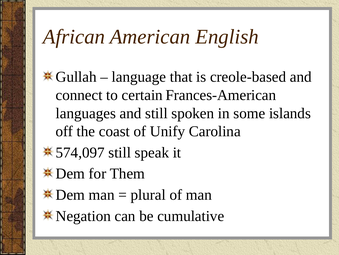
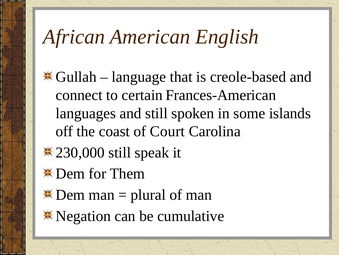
Unify: Unify -> Court (167, 131)
574,097: 574,097 -> 230,000 (80, 152)
